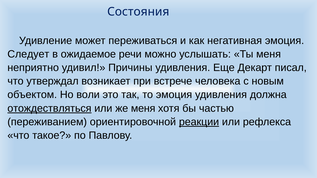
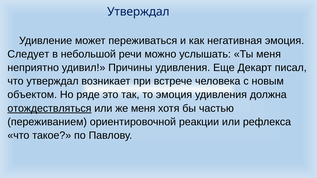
Состояния: Состояния -> Утверждал (138, 12)
ожидаемое: ожидаемое -> небольшой (88, 54)
воли: воли -> ряде (88, 95)
реакции underline: present -> none (199, 122)
